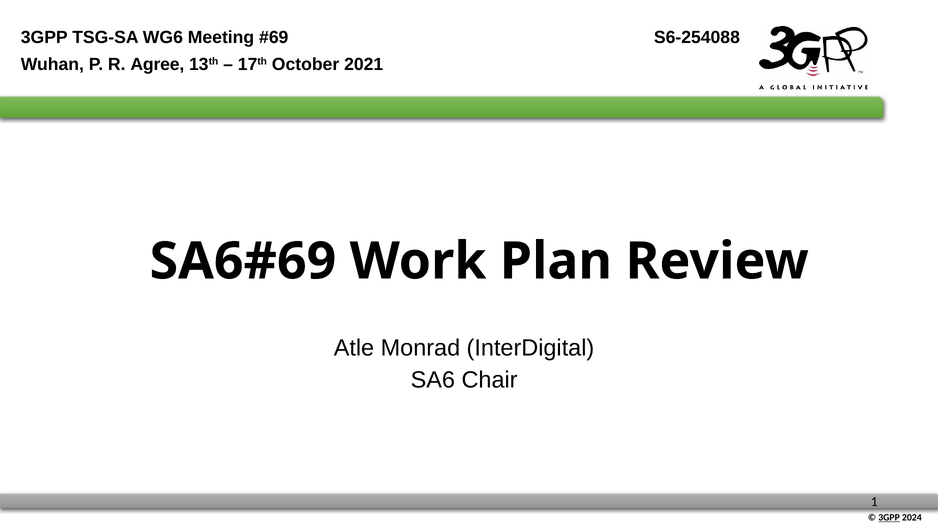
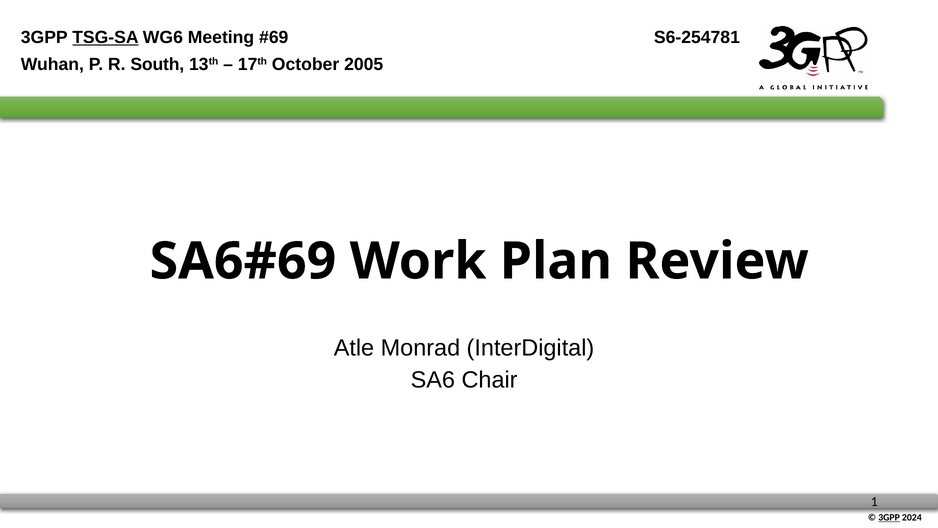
TSG-SA underline: none -> present (105, 37)
S6-254088: S6-254088 -> S6-254781 (697, 37)
Agree: Agree -> South (157, 64)
2021: 2021 -> 2005 (364, 64)
